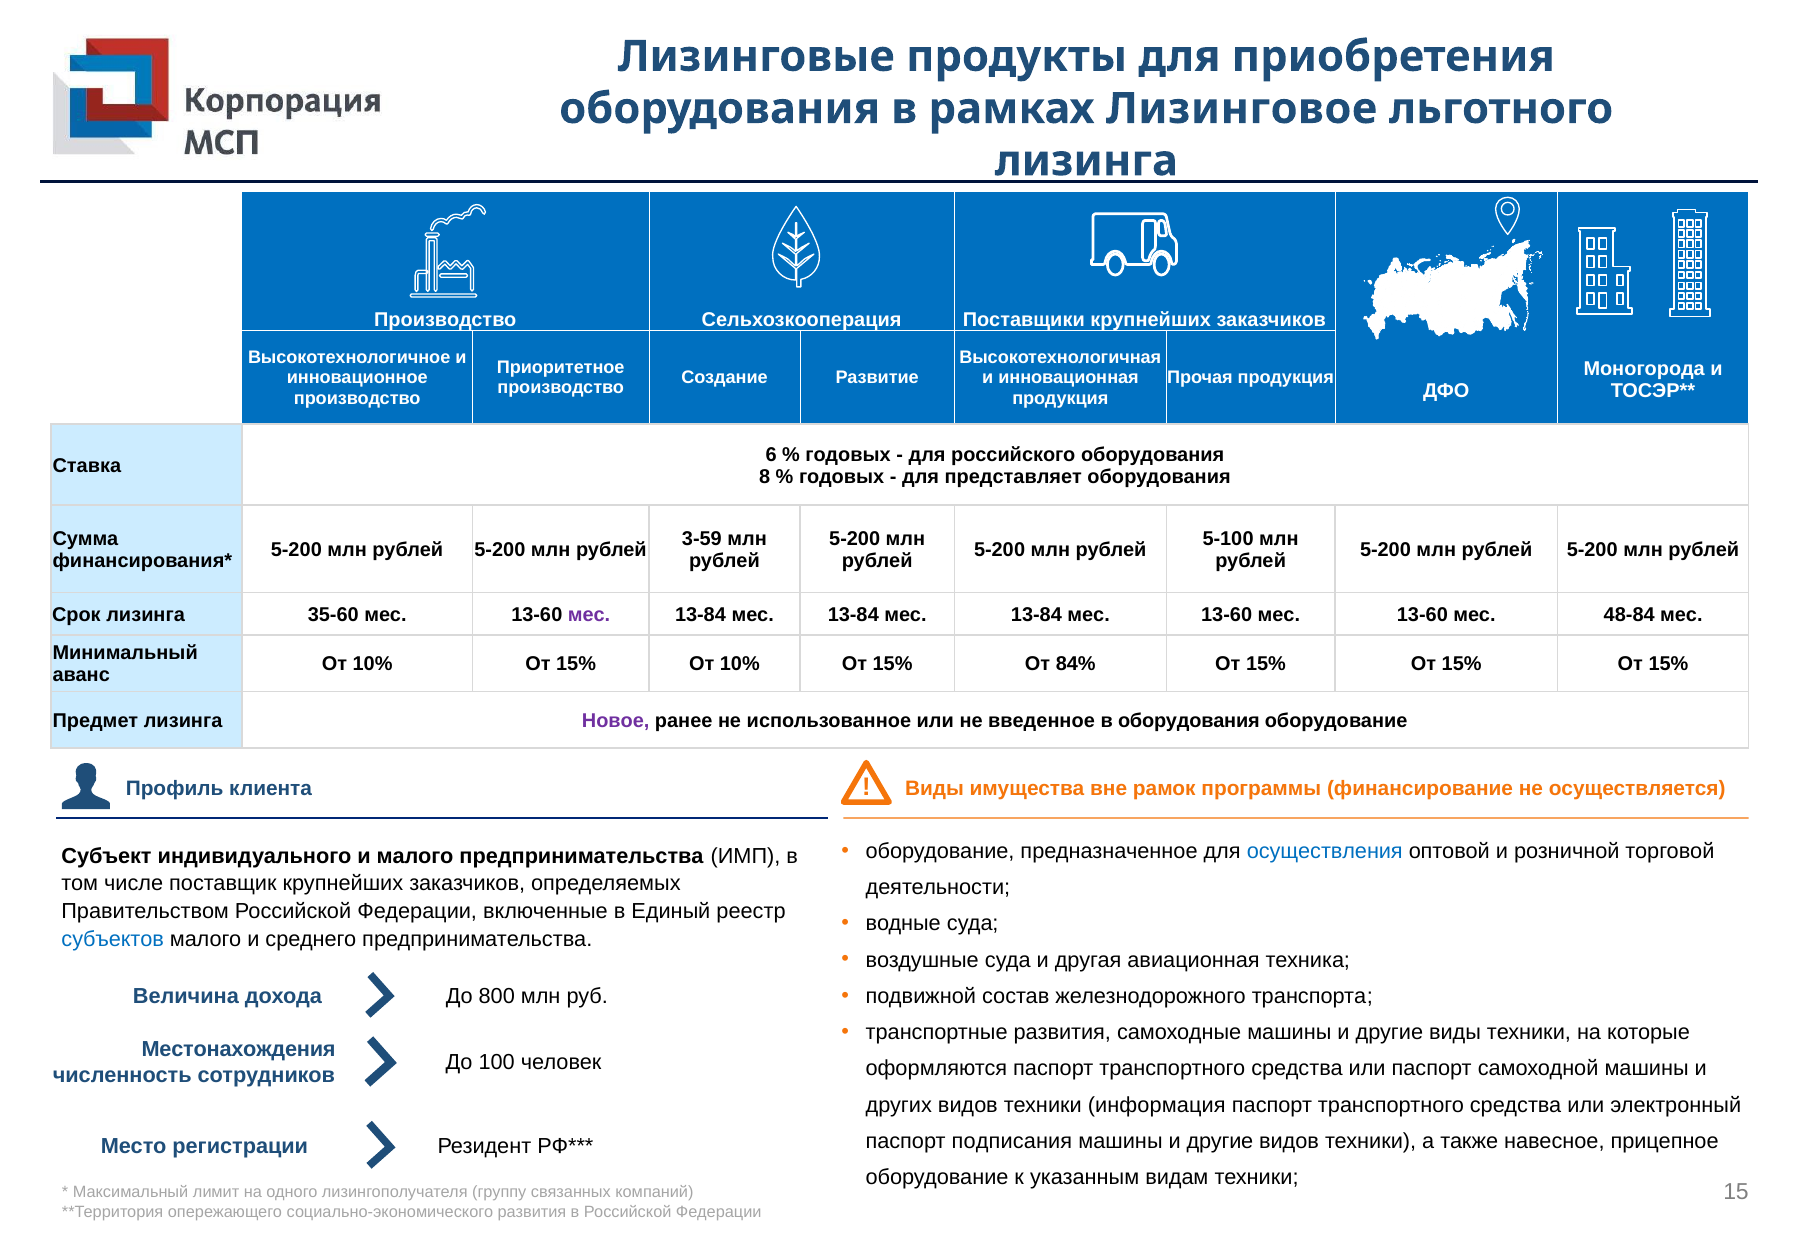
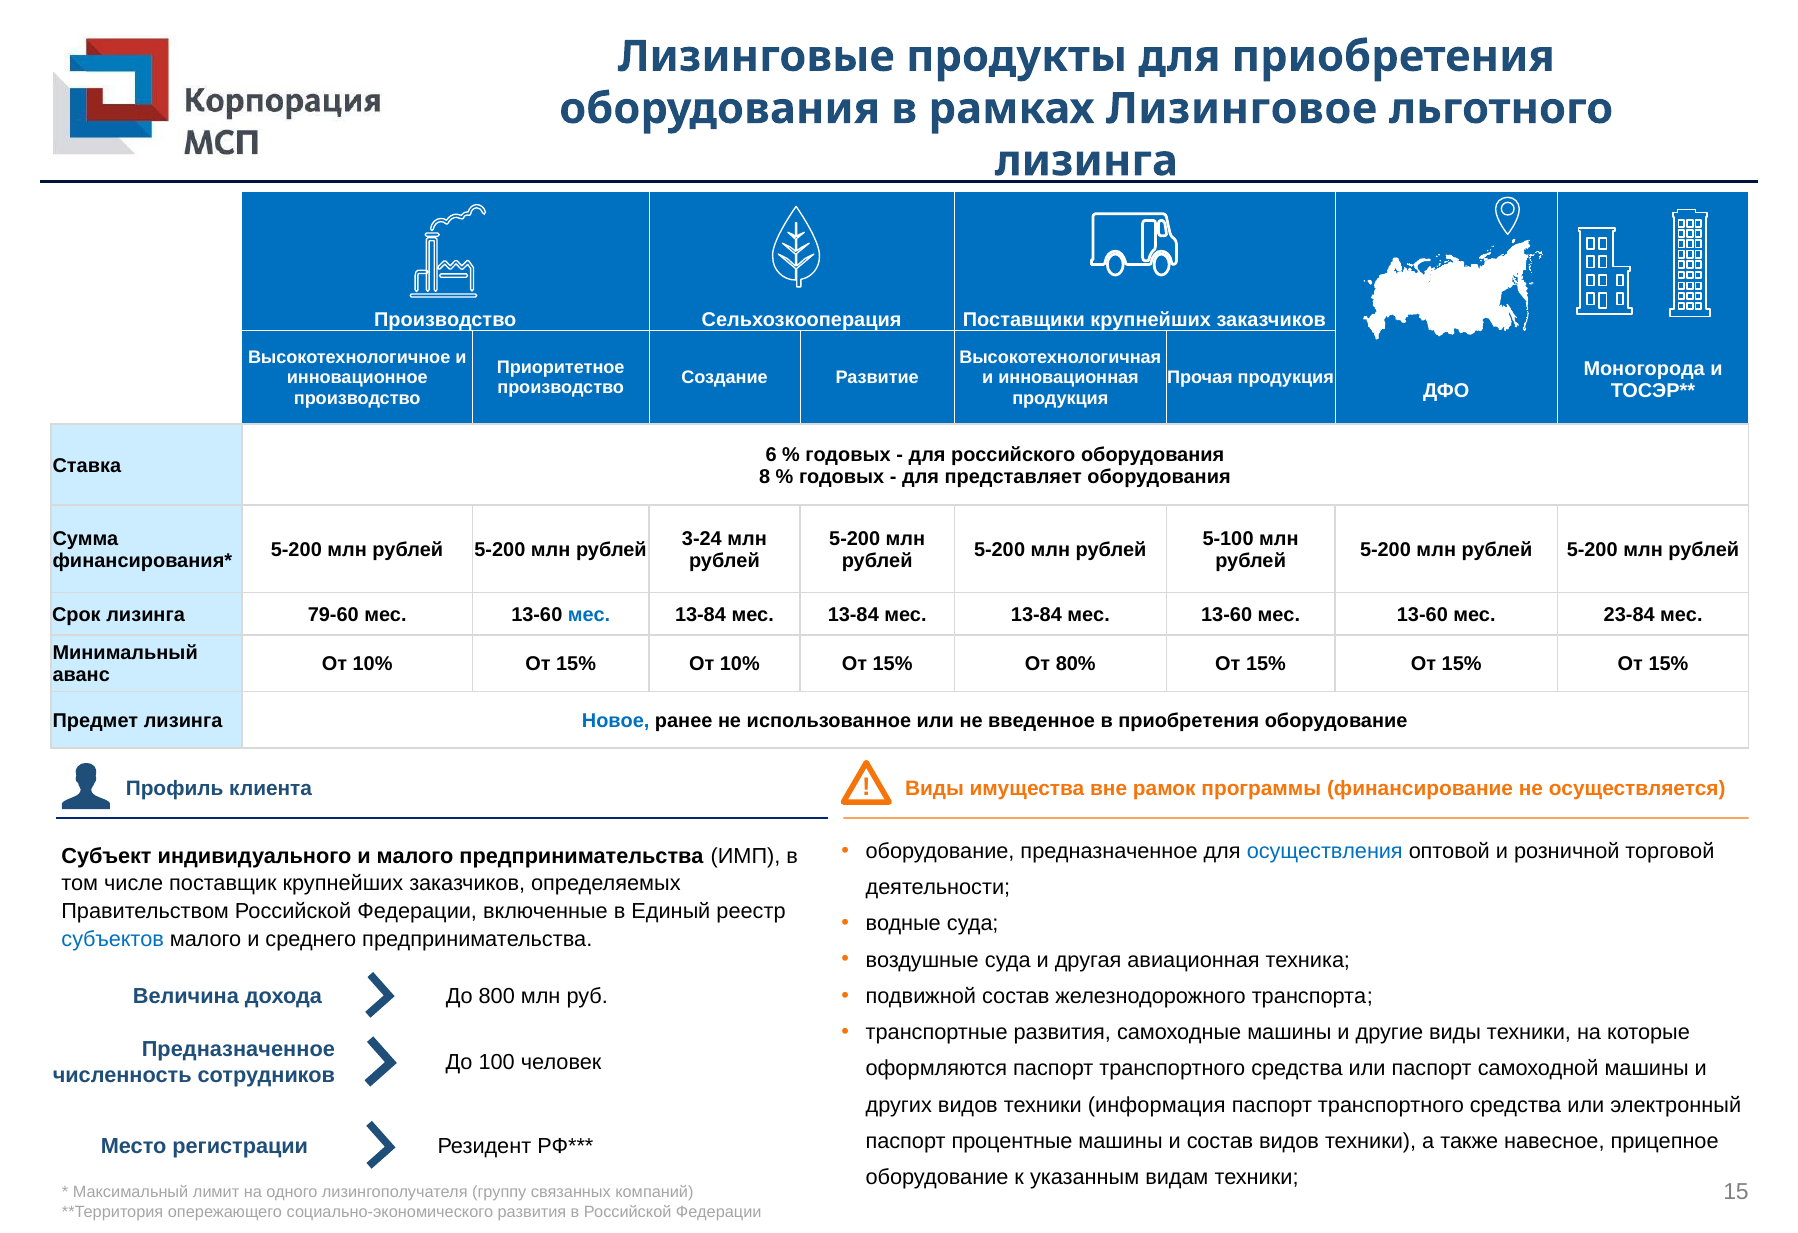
3-59: 3-59 -> 3-24 (702, 539)
35-60: 35-60 -> 79-60 (333, 615)
мес colour: purple -> blue (589, 615)
48-84: 48-84 -> 23-84 (1629, 615)
84%: 84% -> 80% (1076, 664)
Новое colour: purple -> blue (616, 721)
в оборудования: оборудования -> приобретения (1189, 721)
Местонахождения: Местонахождения -> Предназначенное (238, 1050)
подписания: подписания -> процентные (1012, 1141)
другие: другие -> состав (1220, 1141)
